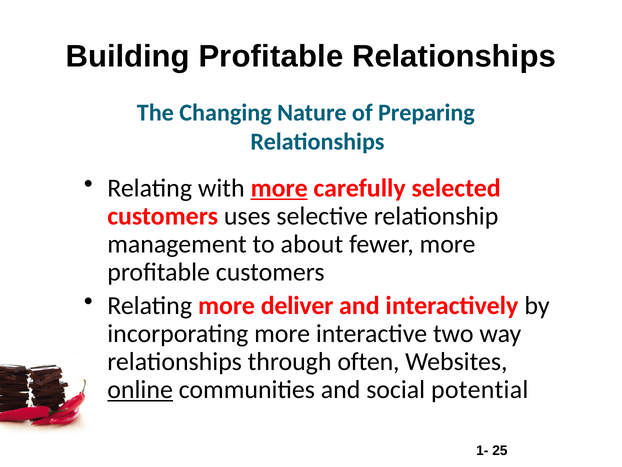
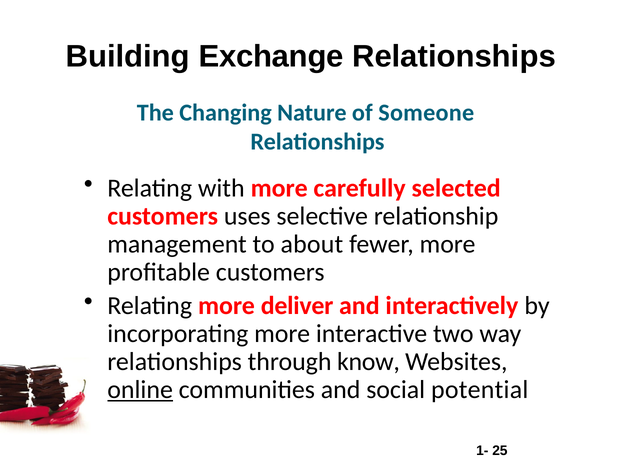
Building Profitable: Profitable -> Exchange (271, 57)
Preparing: Preparing -> Someone (426, 113)
more underline: present -> none (279, 188)
often: often -> know (368, 361)
